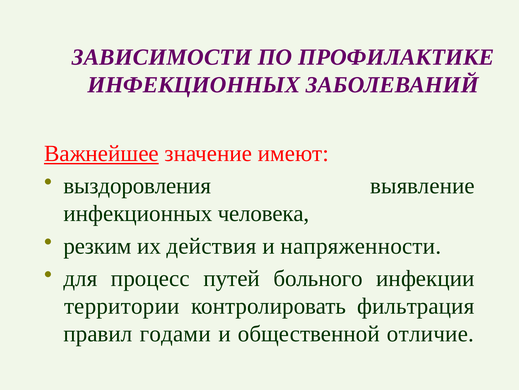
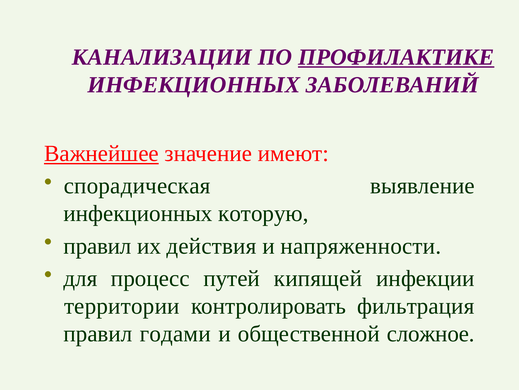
ЗАВИСИМОСТИ: ЗАВИСИМОСТИ -> КАНАЛИЗАЦИИ (162, 57)
ПРОФИЛАКТИКЕ underline: none -> present (396, 57)
выздоровления: выздоровления -> спорадическая (137, 186)
человека: человека -> которую (263, 213)
резким: резким -> правил (97, 246)
больного: больного -> кипящей (318, 278)
отличие: отличие -> сложное (431, 333)
